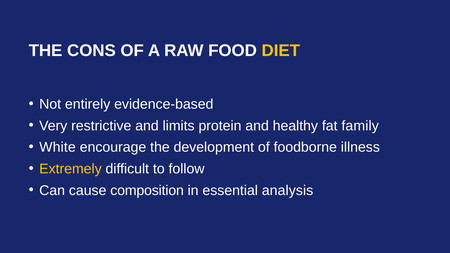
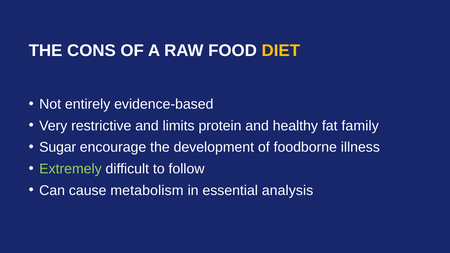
White: White -> Sugar (58, 147)
Extremely colour: yellow -> light green (70, 169)
composition: composition -> metabolism (147, 190)
